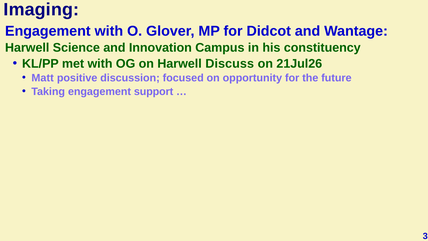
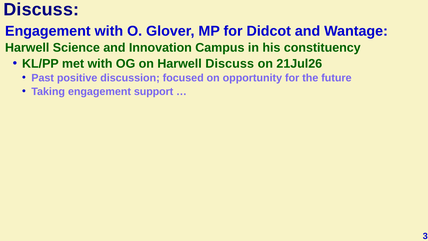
Imaging: Imaging -> Discuss (41, 10)
Matt: Matt -> Past (43, 78)
